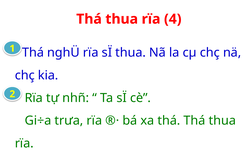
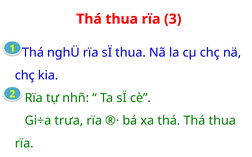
4: 4 -> 3 (173, 19)
